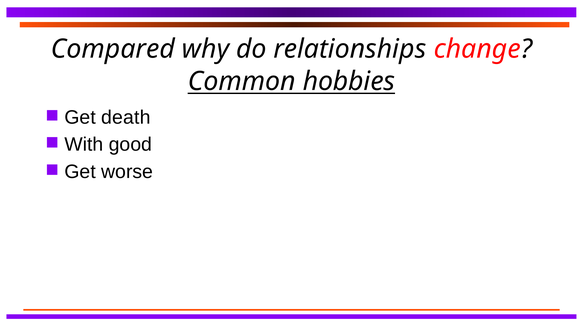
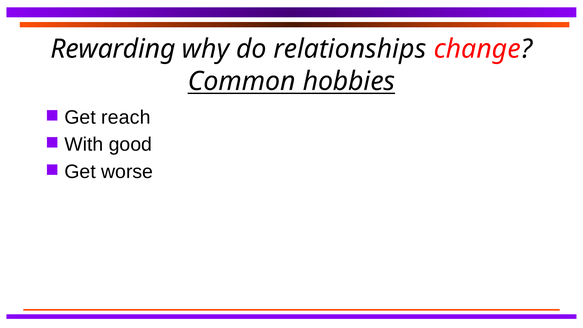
Compared: Compared -> Rewarding (113, 49)
death: death -> reach (126, 117)
